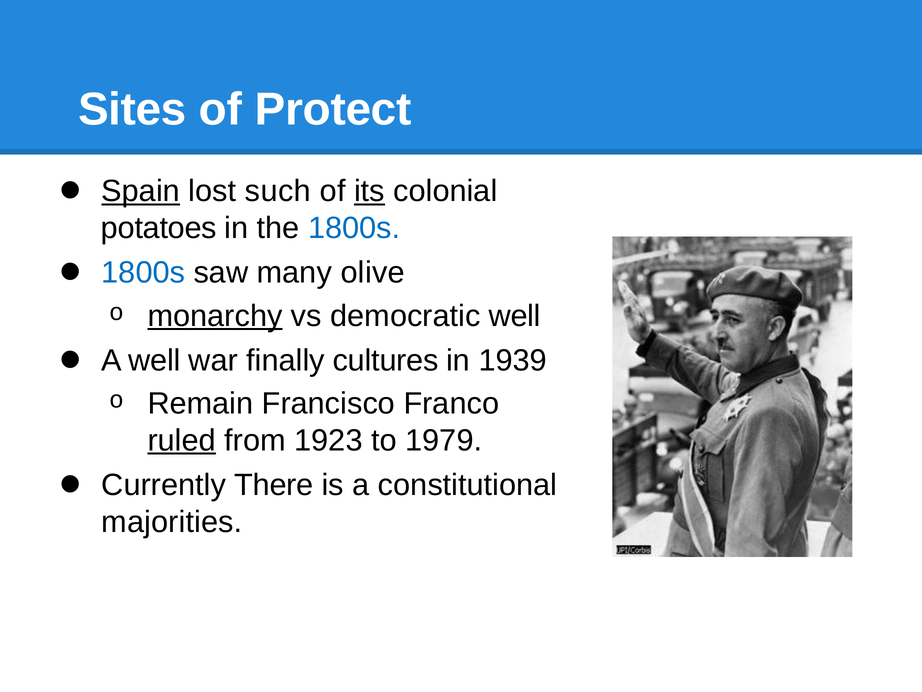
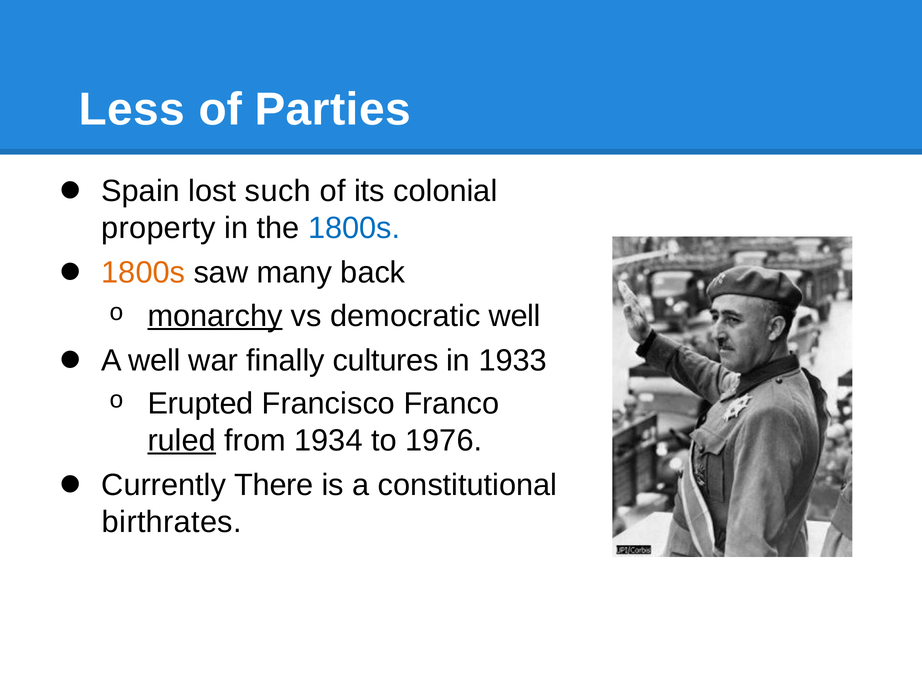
Sites: Sites -> Less (132, 109)
Protect: Protect -> Parties (333, 109)
Spain underline: present -> none (141, 191)
its underline: present -> none (369, 191)
potatoes: potatoes -> property (159, 228)
1800s colour: blue -> orange (143, 273)
olive: olive -> back (373, 273)
1939: 1939 -> 1933 (513, 360)
Remain: Remain -> Erupted (201, 403)
1923: 1923 -> 1934 (328, 440)
1979: 1979 -> 1976 (444, 440)
majorities: majorities -> birthrates (172, 522)
